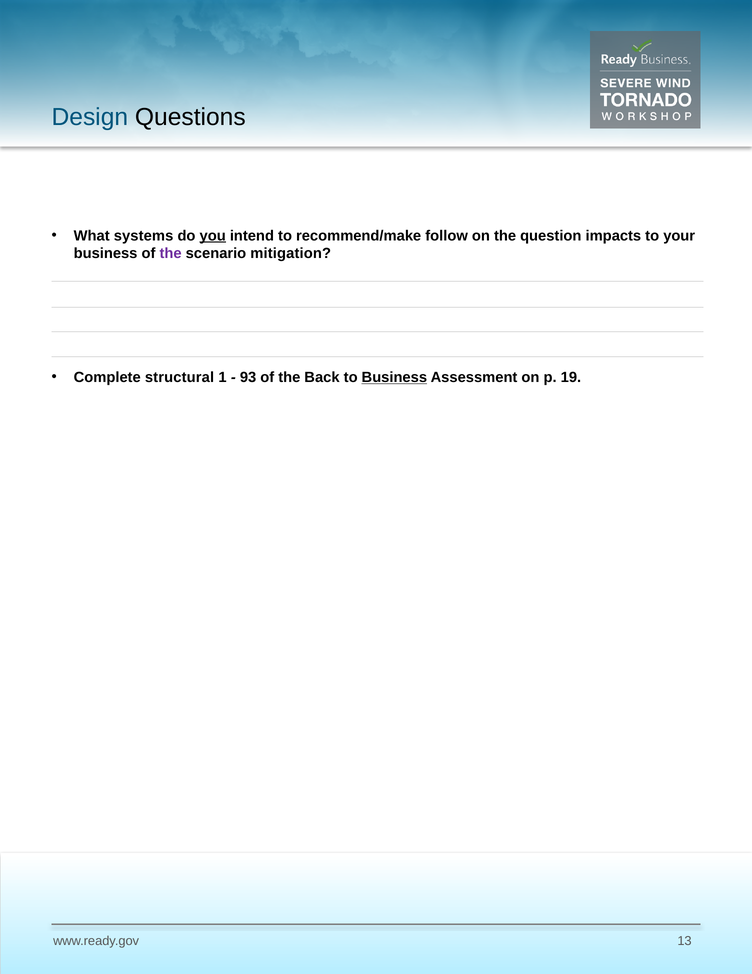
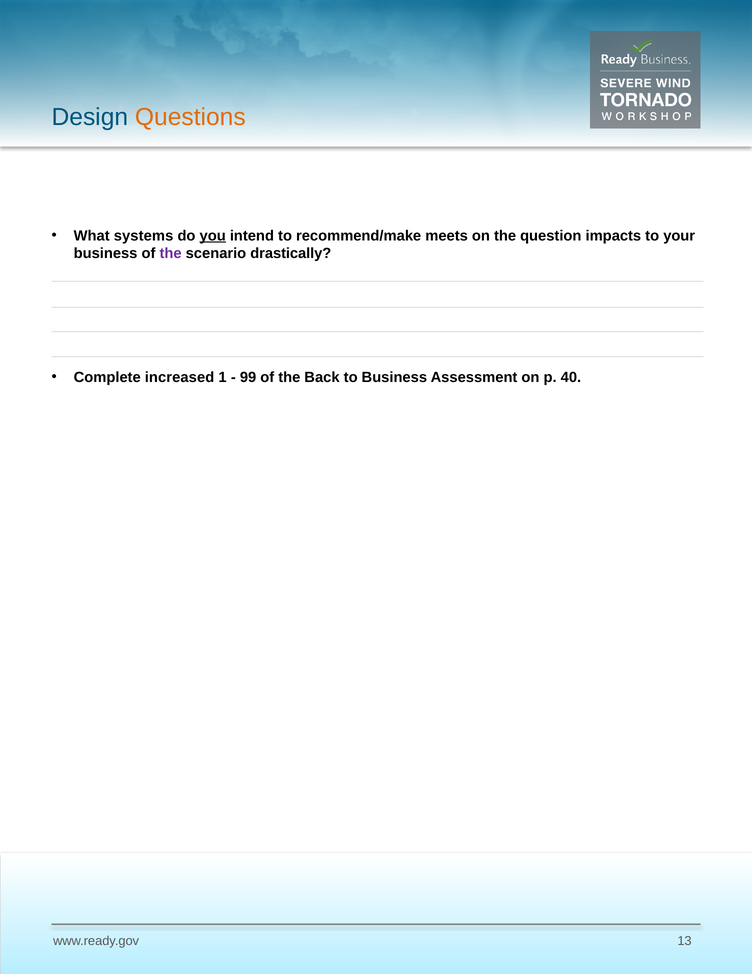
Questions colour: black -> orange (190, 117)
follow: follow -> meets (447, 235)
mitigation: mitigation -> drastically (291, 253)
structural: structural -> increased (180, 377)
93: 93 -> 99 (248, 377)
Business underline: present -> none (394, 377)
19: 19 -> 40 (571, 377)
